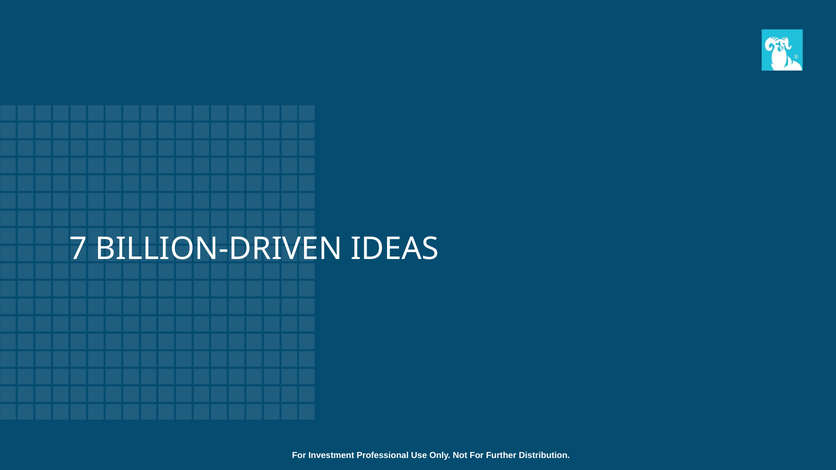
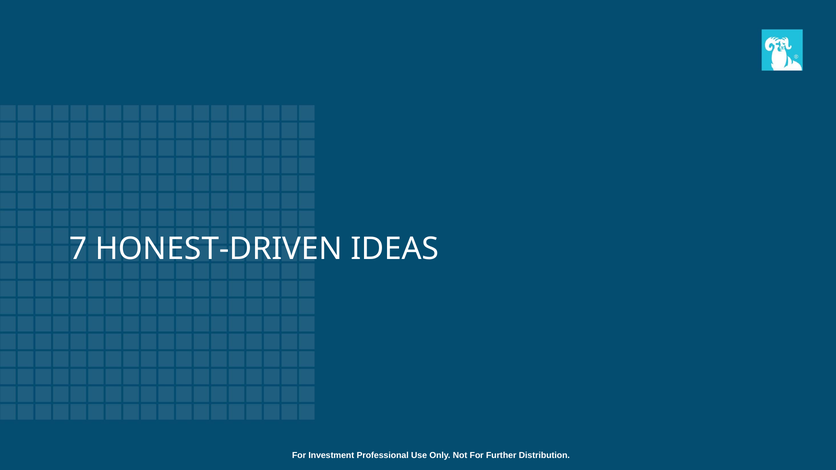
BILLION-DRIVEN: BILLION-DRIVEN -> HONEST-DRIVEN (219, 249)
